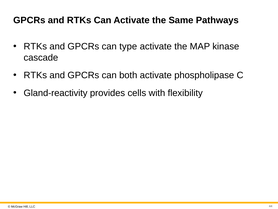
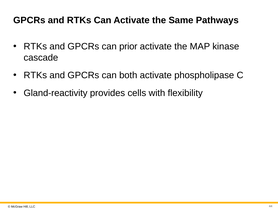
type: type -> prior (128, 46)
